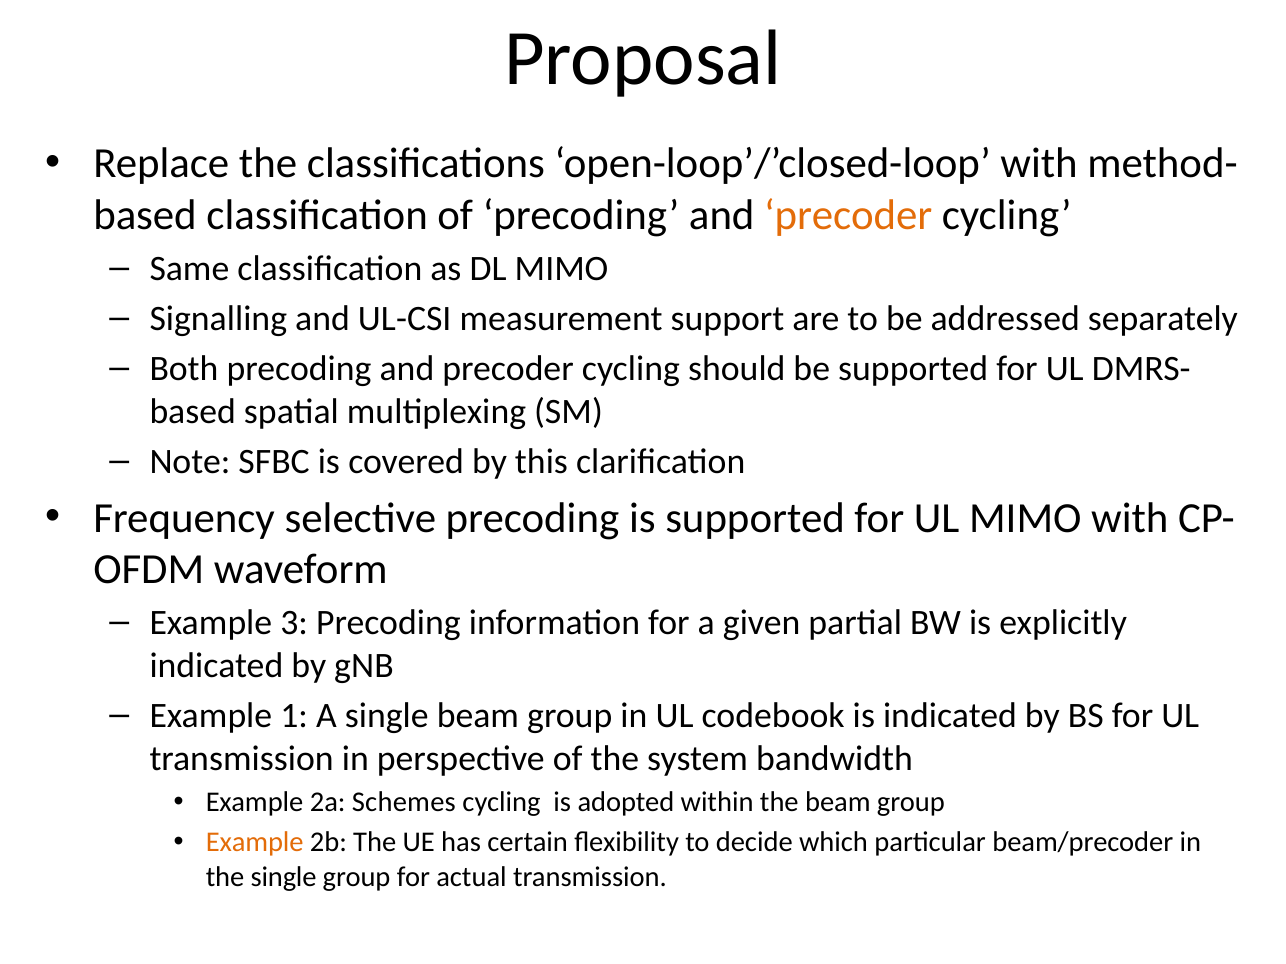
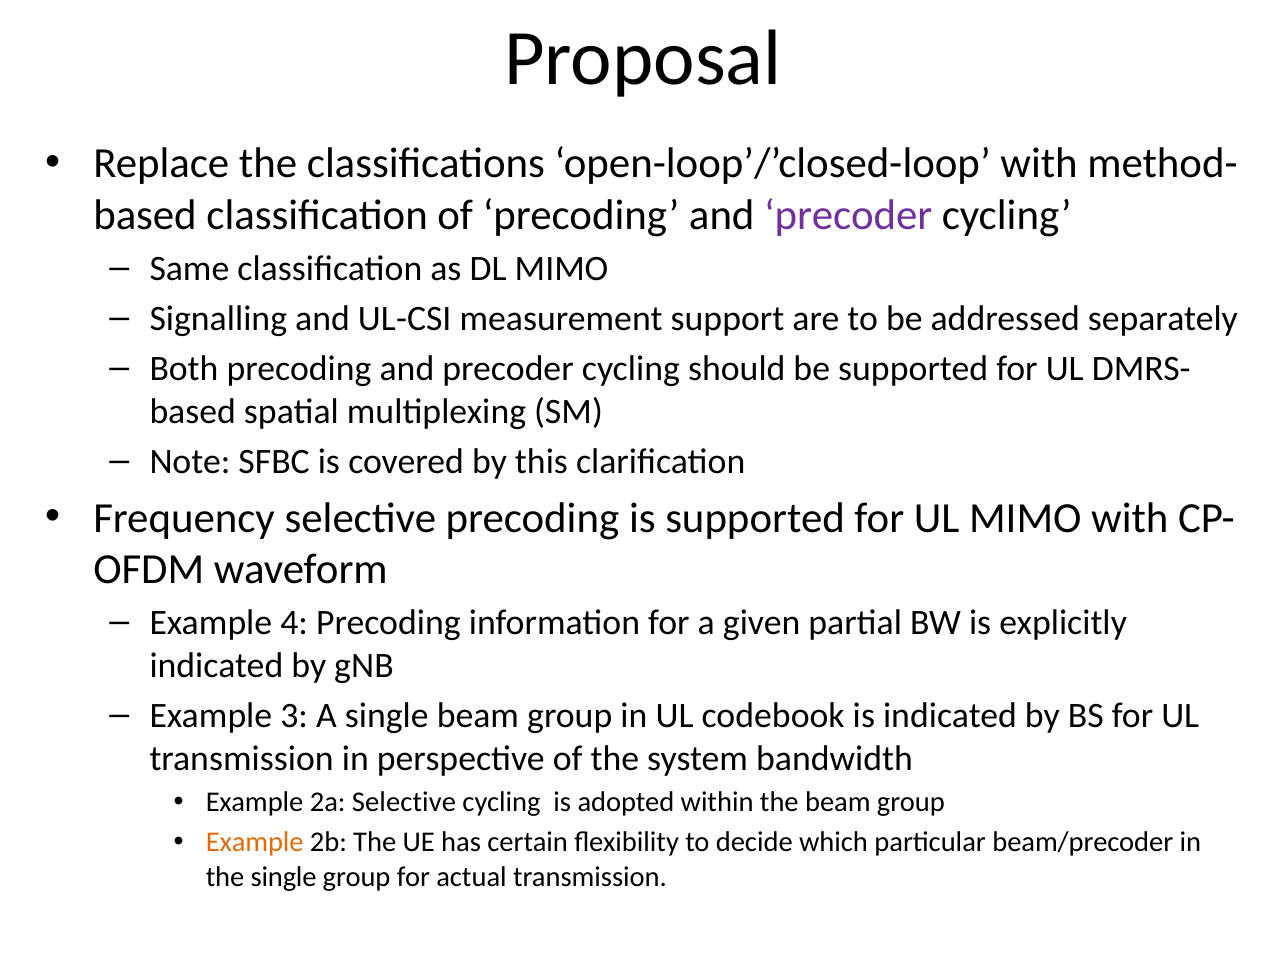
precoder colour: orange -> purple (848, 215)
3: 3 -> 4 (294, 623)
1: 1 -> 3 (294, 716)
2a Schemes: Schemes -> Selective (404, 803)
